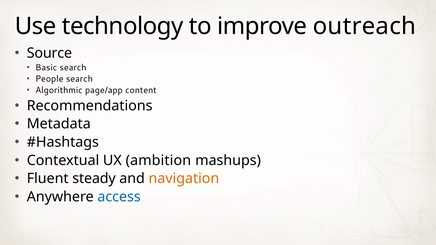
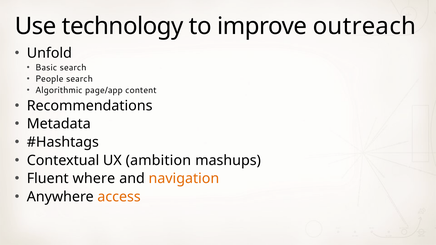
Source: Source -> Unfold (49, 53)
steady: steady -> where (94, 179)
access colour: blue -> orange (119, 197)
